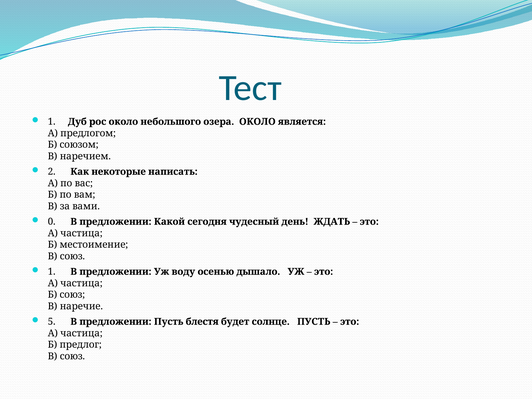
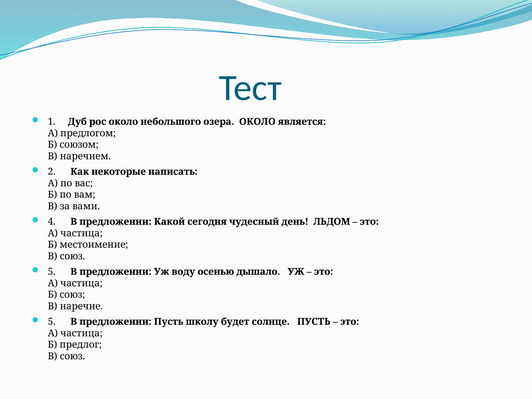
0: 0 -> 4 (52, 222)
ЖДАТЬ: ЖДАТЬ -> ЛЬДОМ (332, 222)
1: 1 -> 5 (52, 272)
блестя: блестя -> школу (202, 322)
